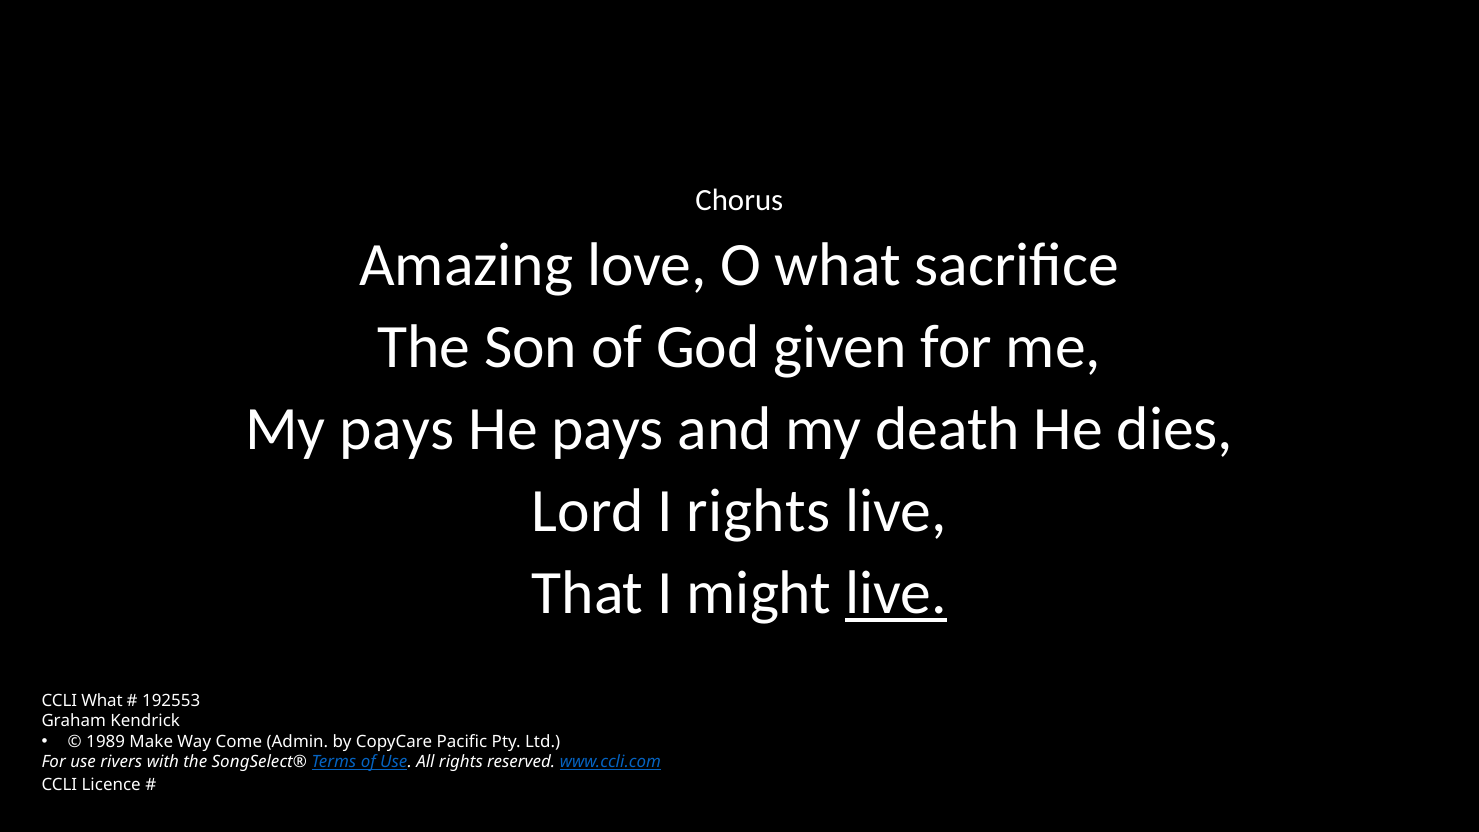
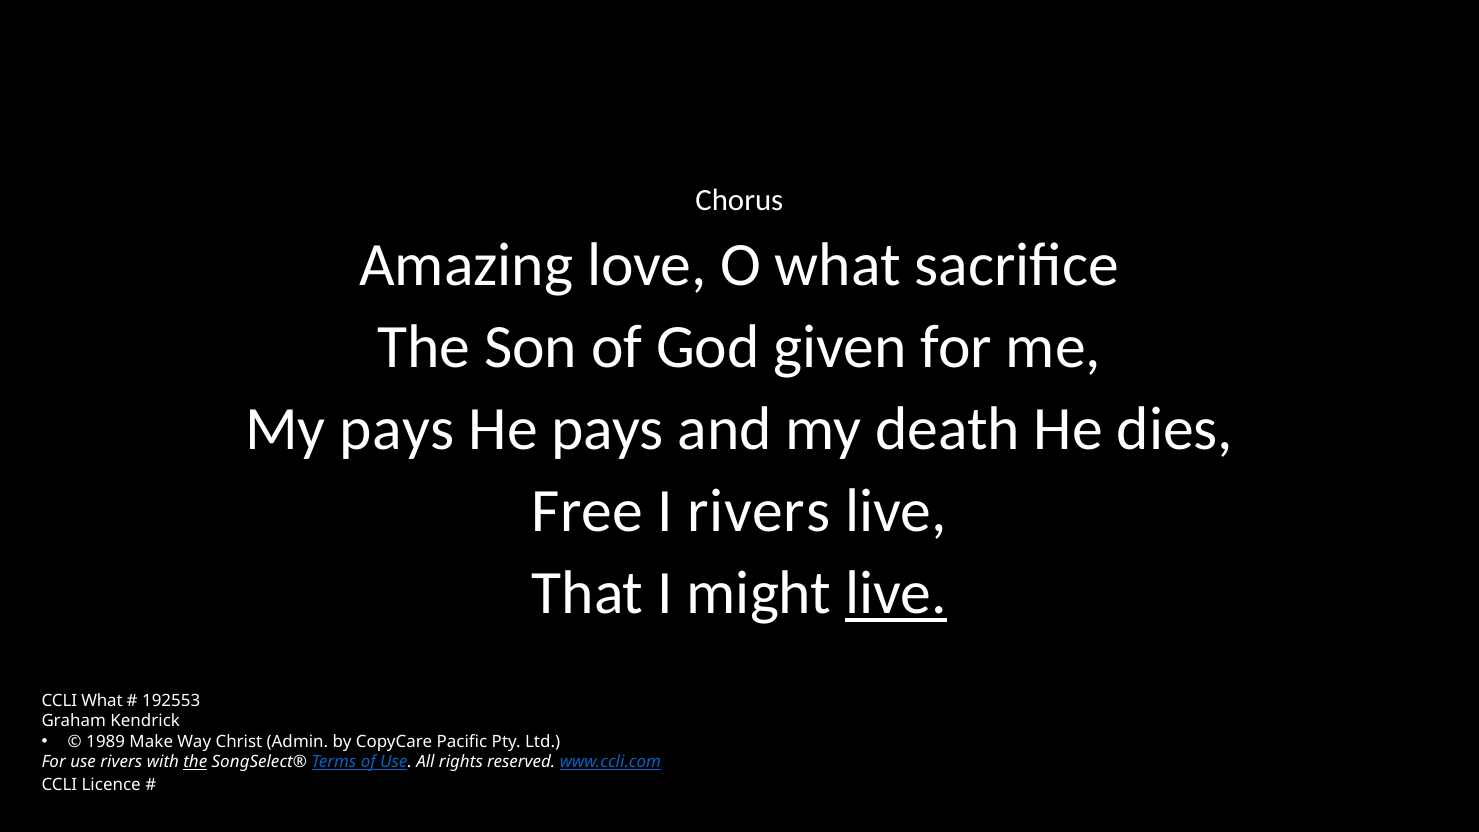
Lord: Lord -> Free (588, 511)
I rights: rights -> rivers (759, 511)
Come: Come -> Christ (239, 741)
the underline: none -> present (195, 762)
